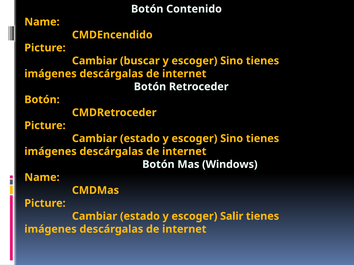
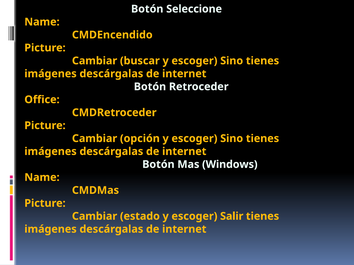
Contenido: Contenido -> Seleccione (194, 9)
Botón: Botón -> Office (42, 100)
estado: estado -> opción (140, 139)
